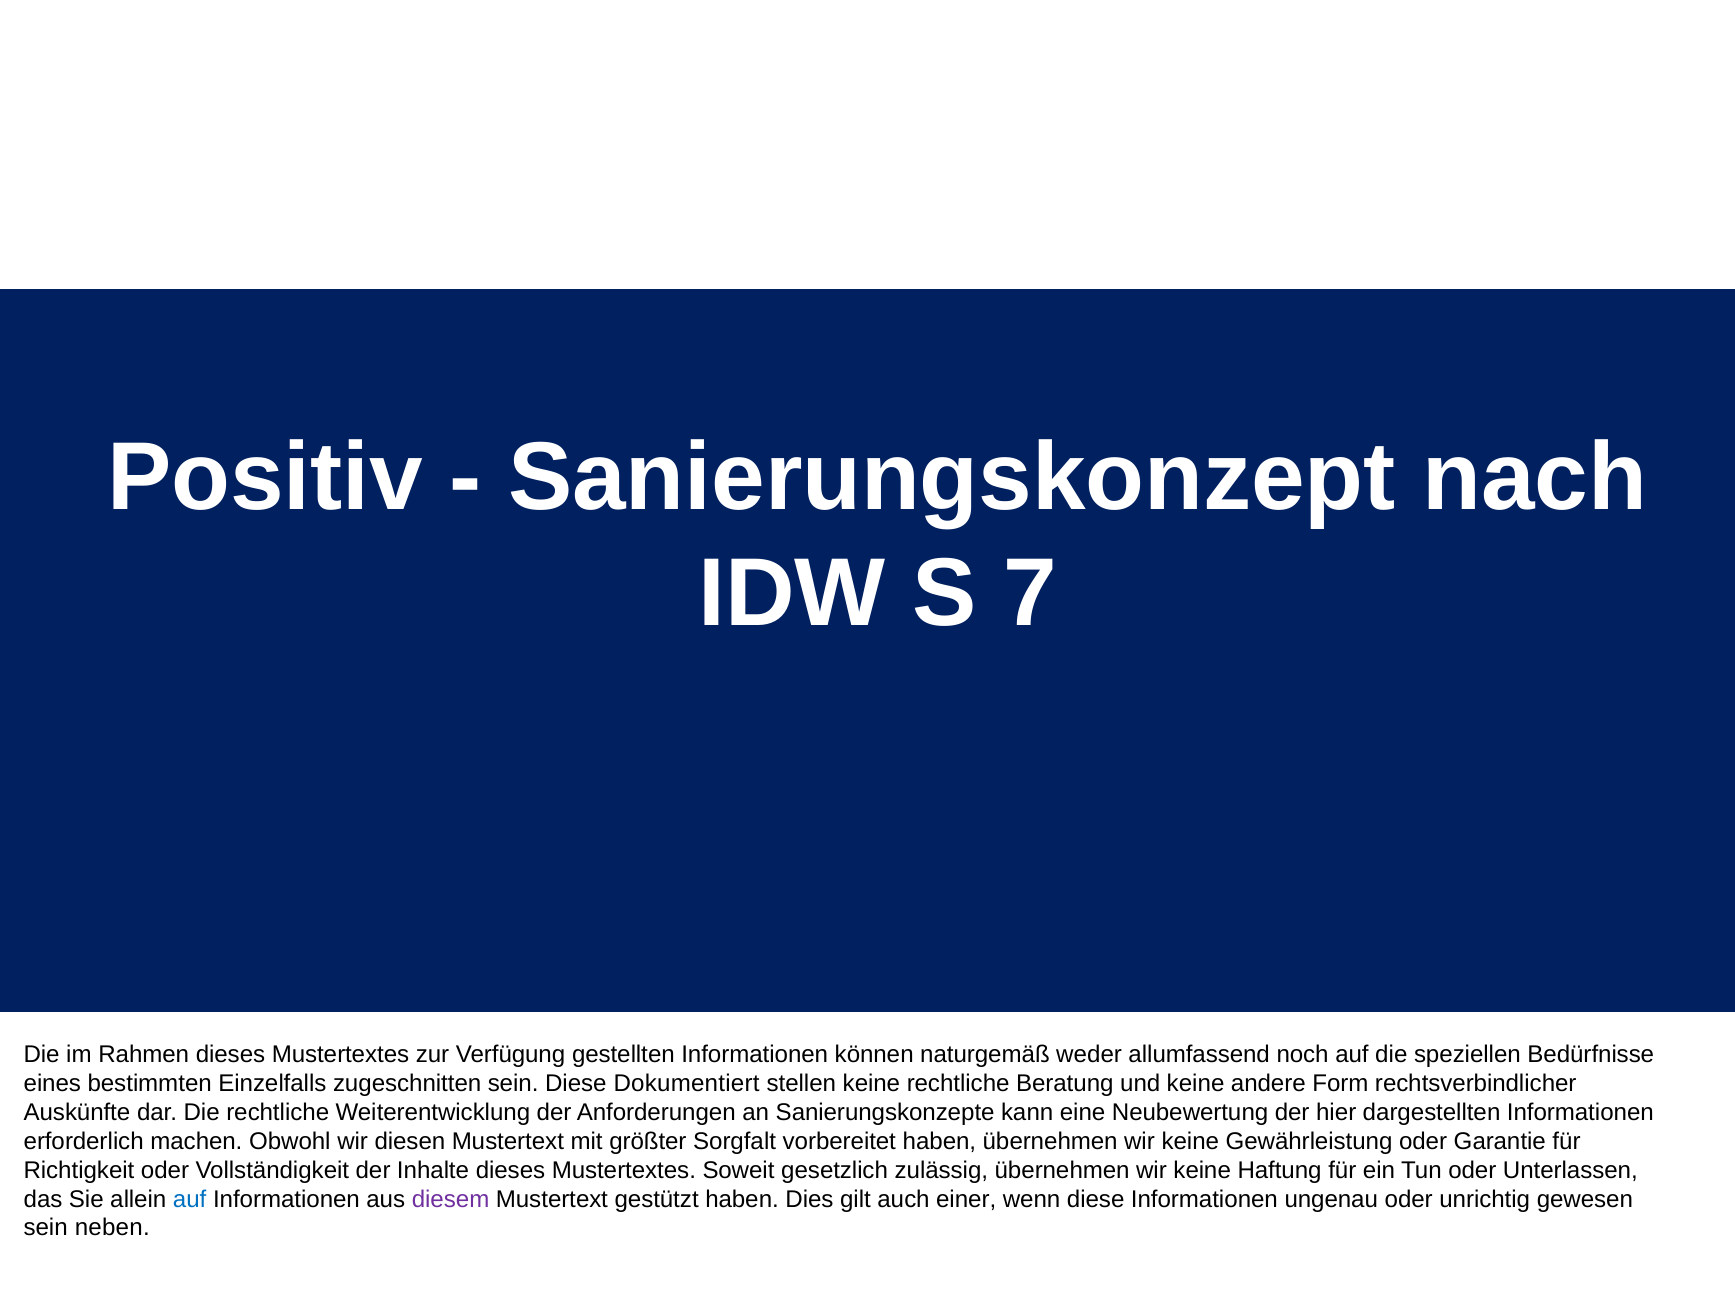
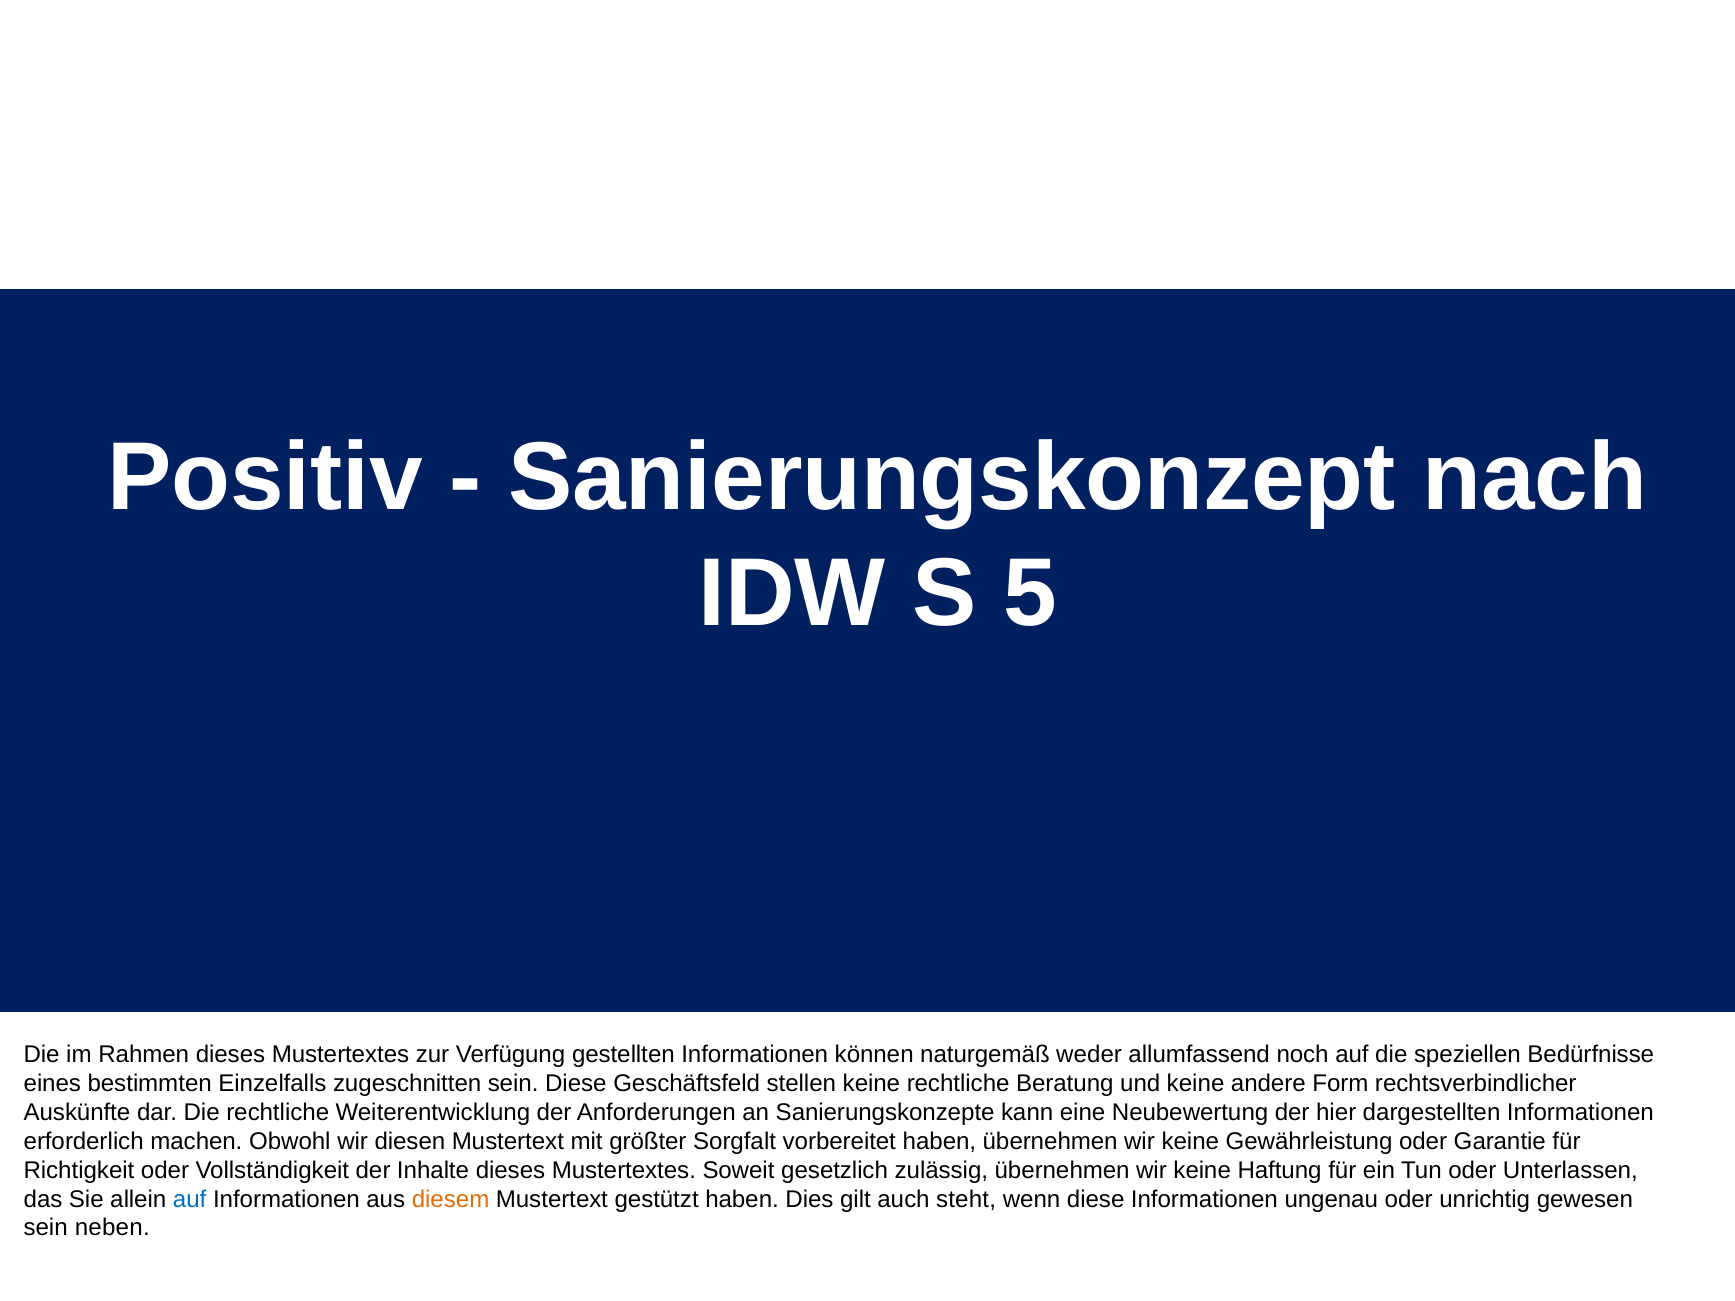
7: 7 -> 5 (1030, 594)
Dokumentiert: Dokumentiert -> Geschäftsfeld (687, 1083)
diesem colour: purple -> orange (451, 1199)
einer: einer -> steht (966, 1199)
